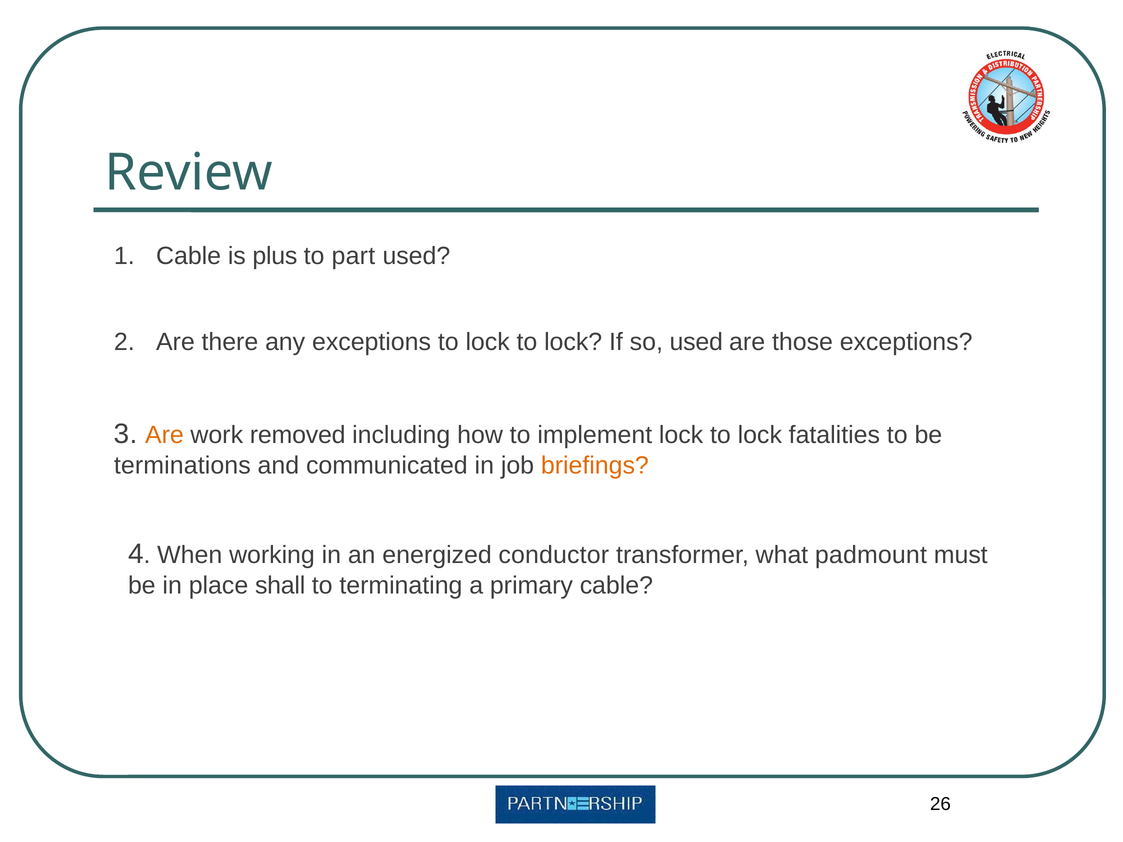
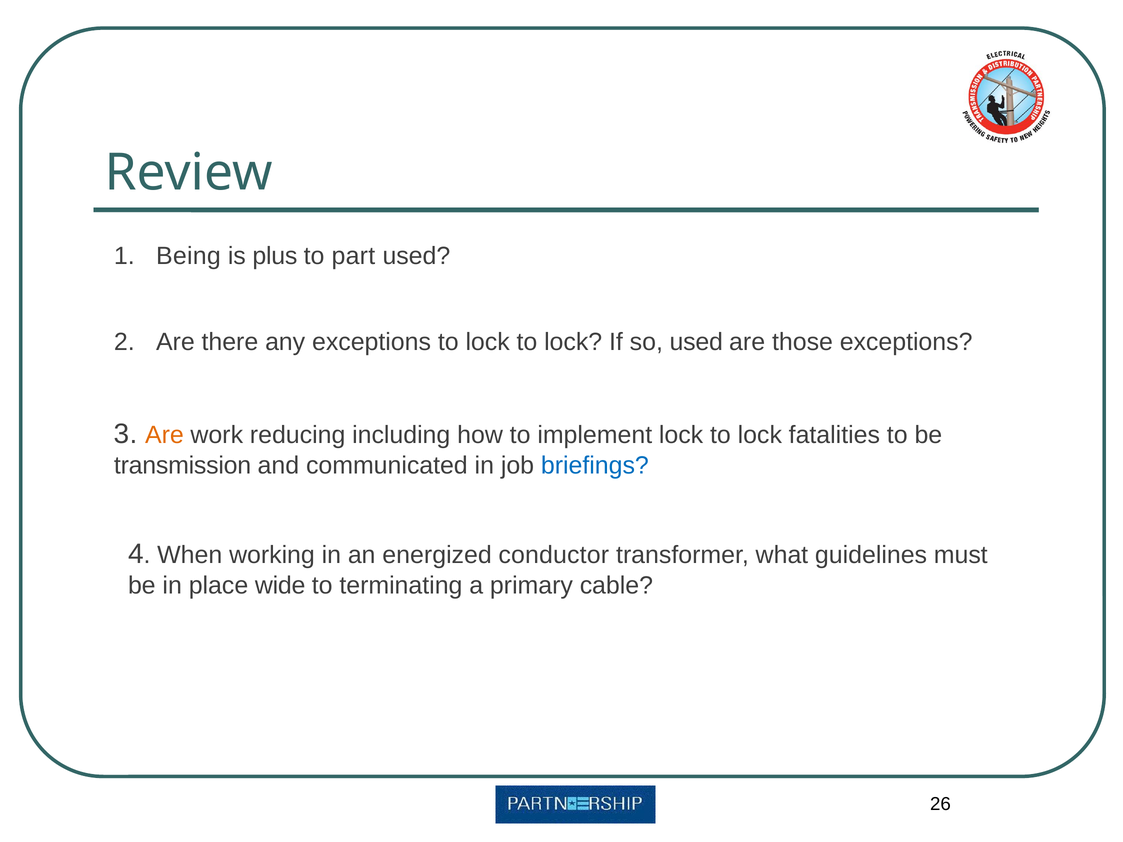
Cable: Cable -> Being (188, 256)
removed: removed -> reducing (298, 435)
terminations: terminations -> transmission (183, 466)
briefings colour: orange -> blue (595, 466)
padmount: padmount -> guidelines (871, 555)
shall: shall -> wide (280, 586)
